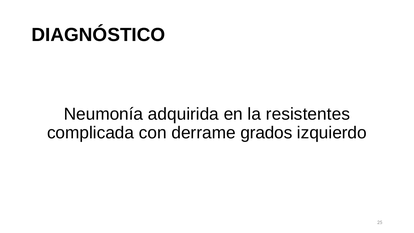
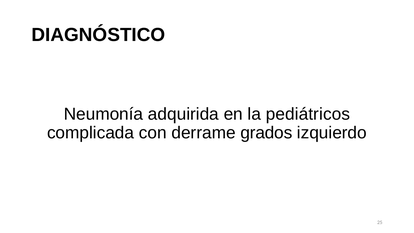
resistentes: resistentes -> pediátricos (308, 114)
